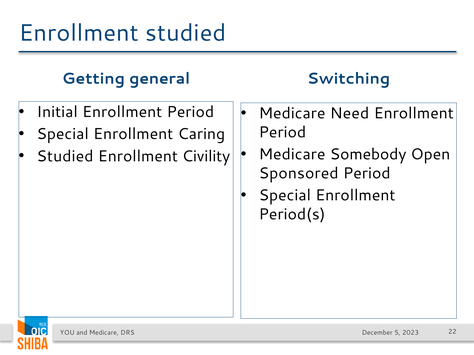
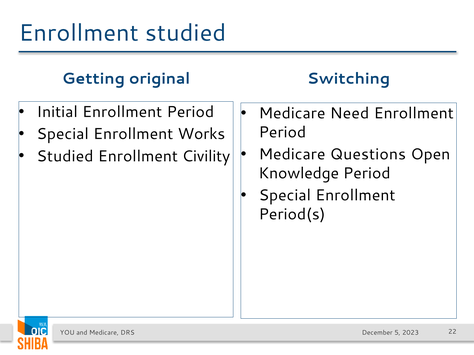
general: general -> original (160, 79)
Caring: Caring -> Works (201, 134)
Somebody: Somebody -> Questions (368, 155)
Sponsored: Sponsored -> Knowledge (299, 174)
